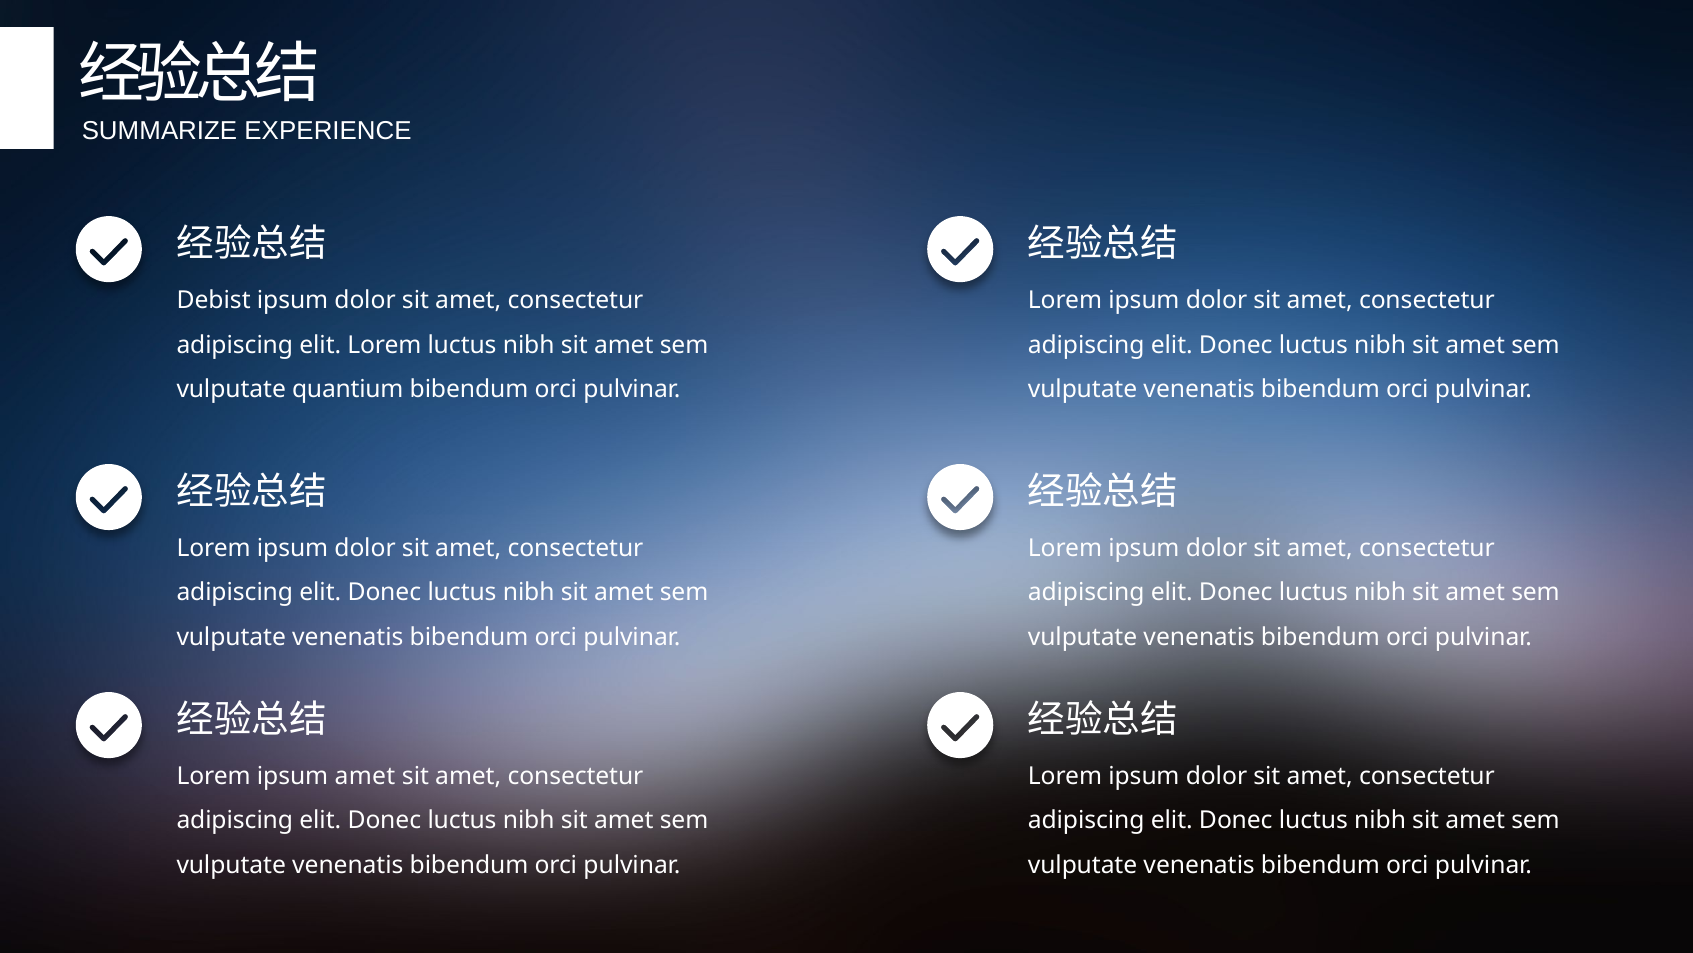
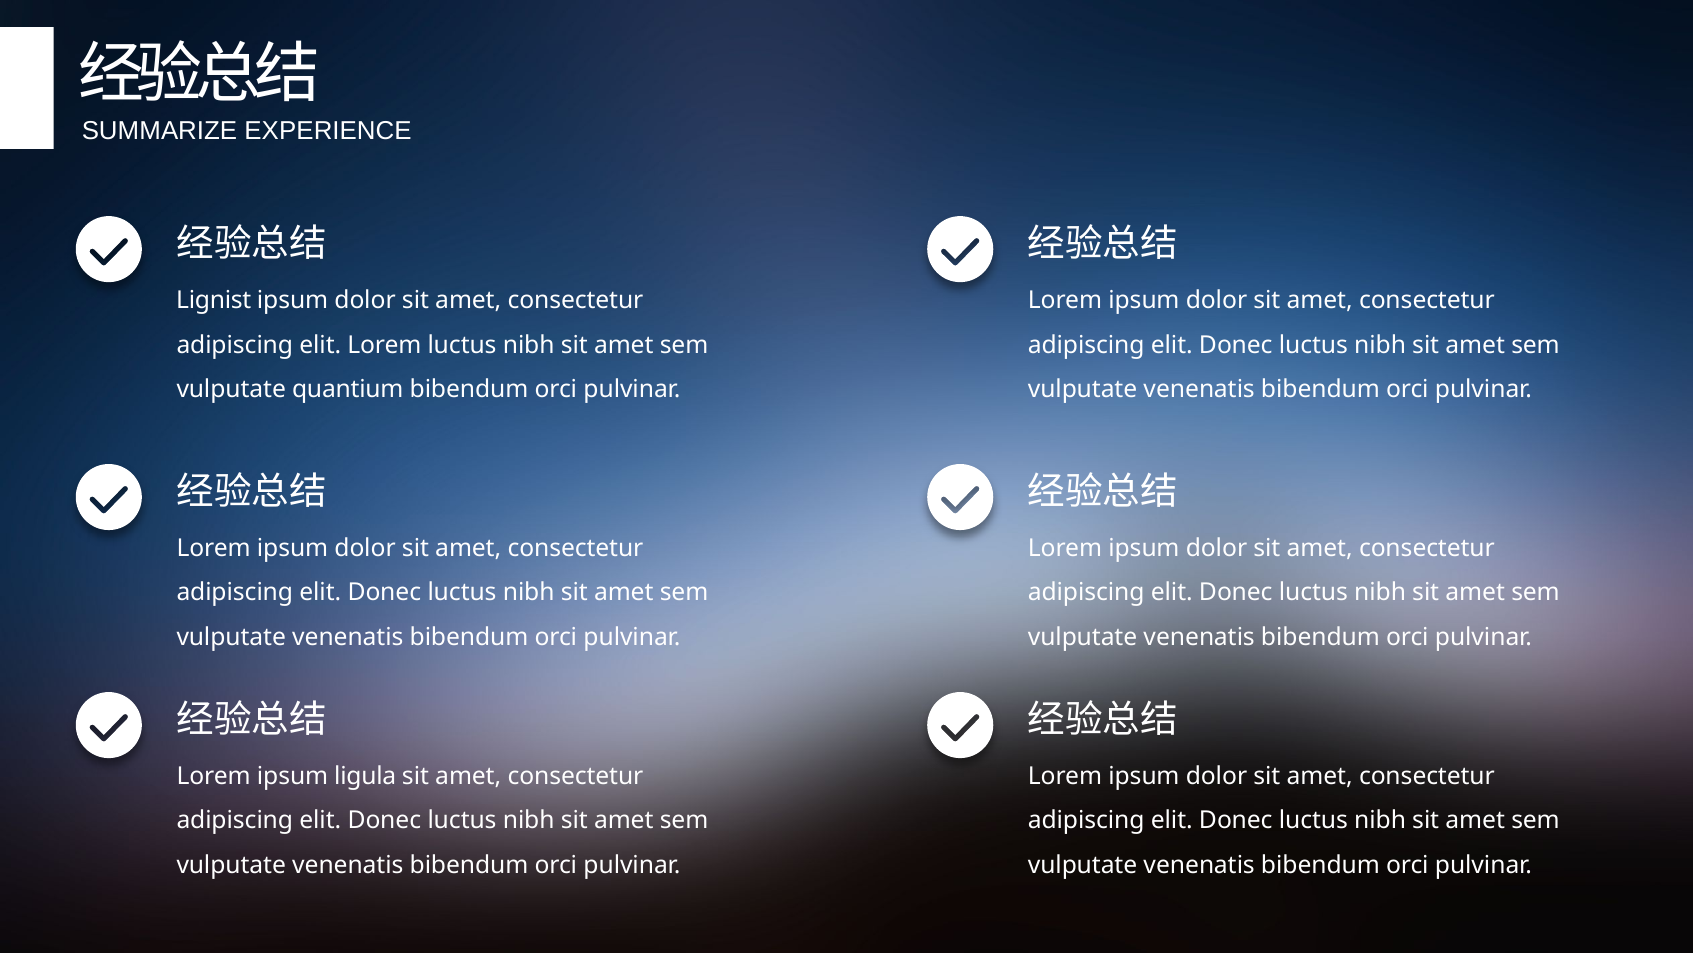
Debist: Debist -> Lignist (214, 300)
ipsum amet: amet -> ligula (365, 776)
